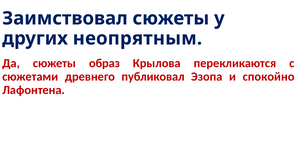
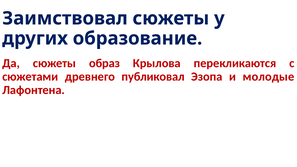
неопрятным: неопрятным -> образование (138, 38)
спокойно: спокойно -> молодые (269, 77)
